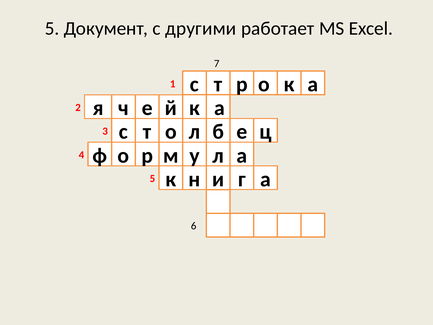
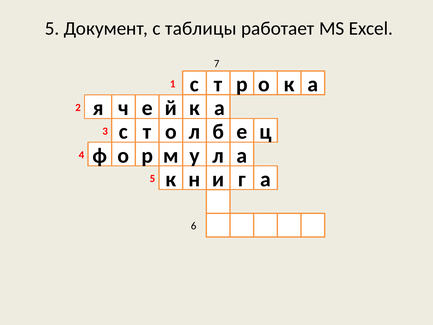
другими: другими -> таблицы (201, 29)
